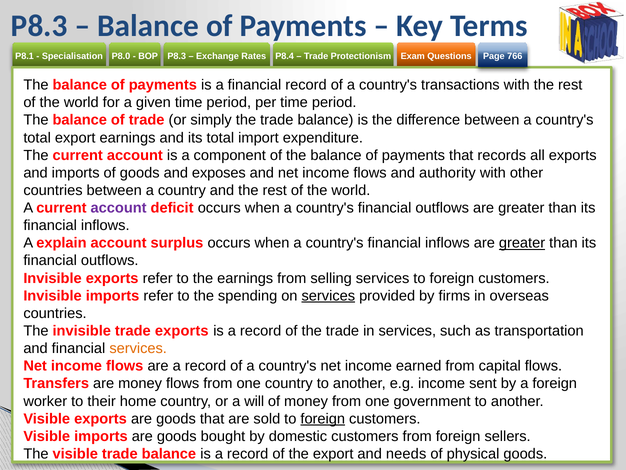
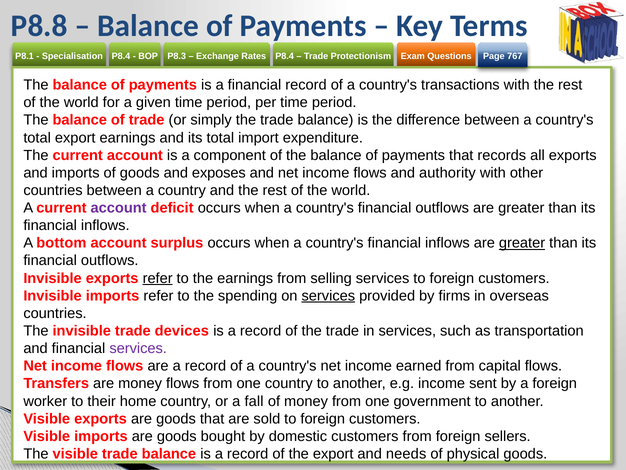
P8.3: P8.3 -> P8.8 (39, 26)
P8.0: P8.0 -> P8.4 (121, 56)
766: 766 -> 767 (515, 56)
explain: explain -> bottom (61, 243)
refer underline: none -> present (158, 278)
trade exports: exports -> devices (182, 331)
services colour: orange -> purple (138, 348)
will: will -> fall (254, 401)
foreign underline: present -> none (323, 418)
